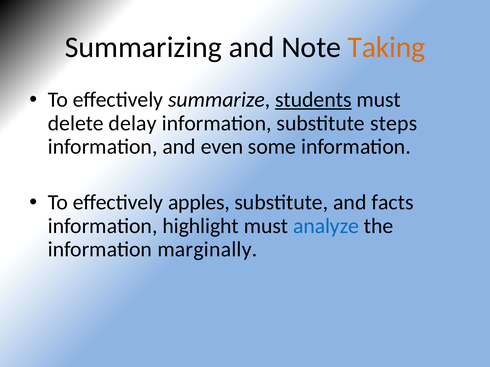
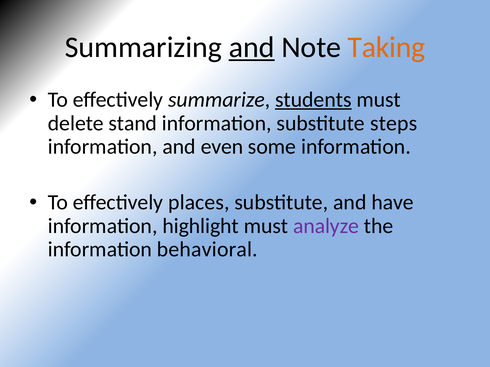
and underline: none -> present (252, 47)
delay: delay -> stand (133, 123)
apples: apples -> places (199, 203)
facts: facts -> have (393, 203)
analyze colour: blue -> purple (326, 226)
marginally: marginally -> behavioral (207, 250)
